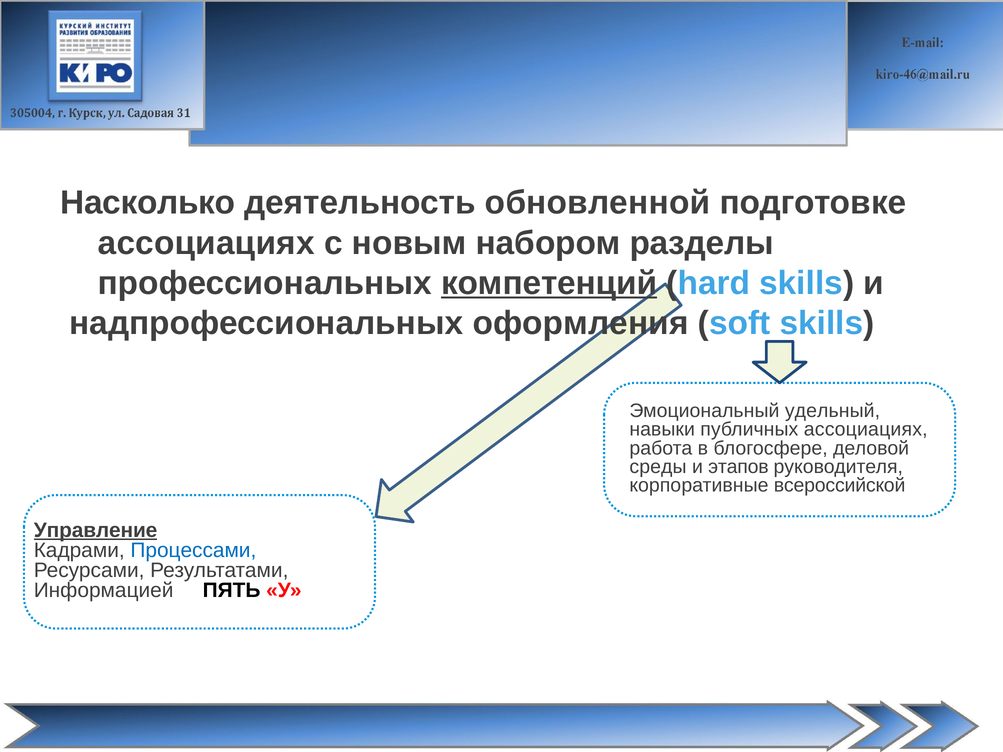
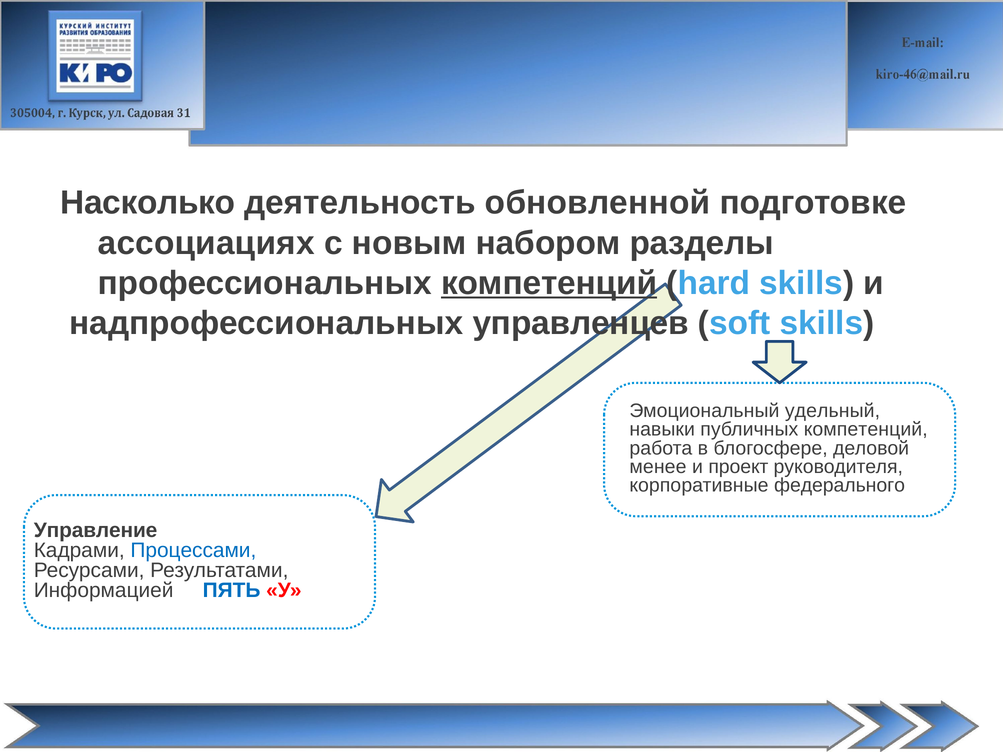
оформления: оформления -> управленцев (581, 323)
публичных ассоциациях: ассоциациях -> компетенций (866, 430)
среды: среды -> менее (658, 467)
этапов: этапов -> проект (738, 467)
всероссийской: всероссийской -> федерального (840, 486)
Управление underline: present -> none (96, 530)
ПЯТЬ colour: black -> blue (232, 591)
